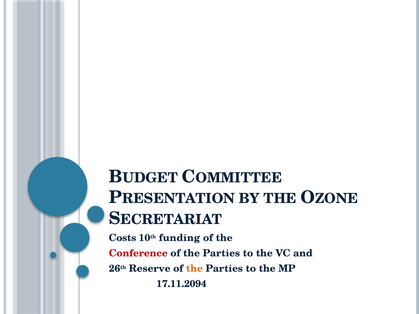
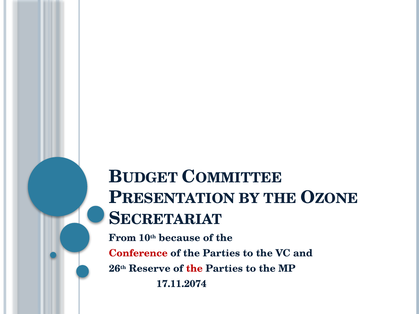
Costs: Costs -> From (122, 238)
funding: funding -> because (179, 238)
the colour: orange -> red (194, 269)
17.11.2094: 17.11.2094 -> 17.11.2074 (182, 284)
